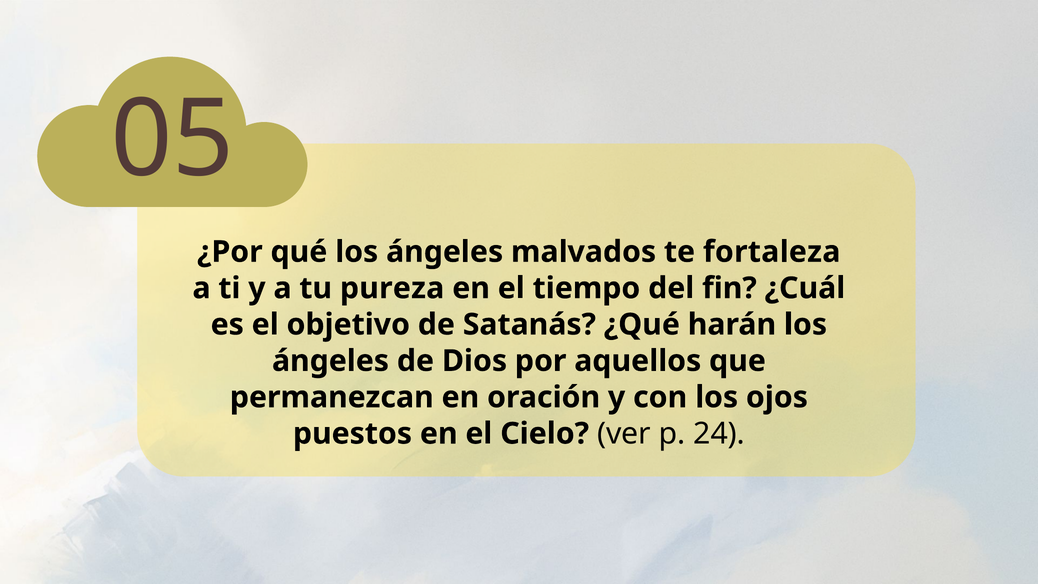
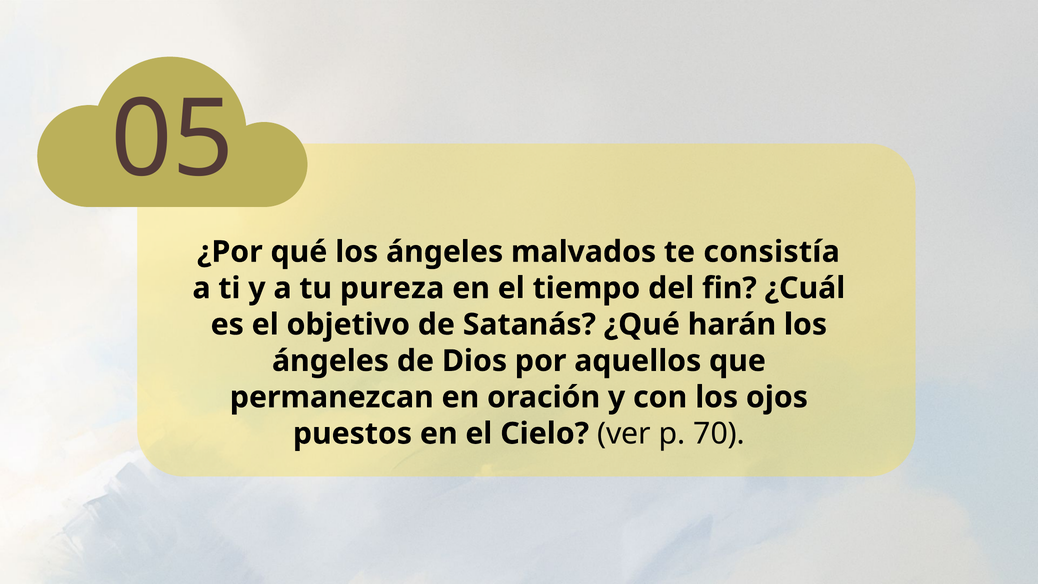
fortaleza: fortaleza -> consistía (772, 252)
24: 24 -> 70 (719, 434)
